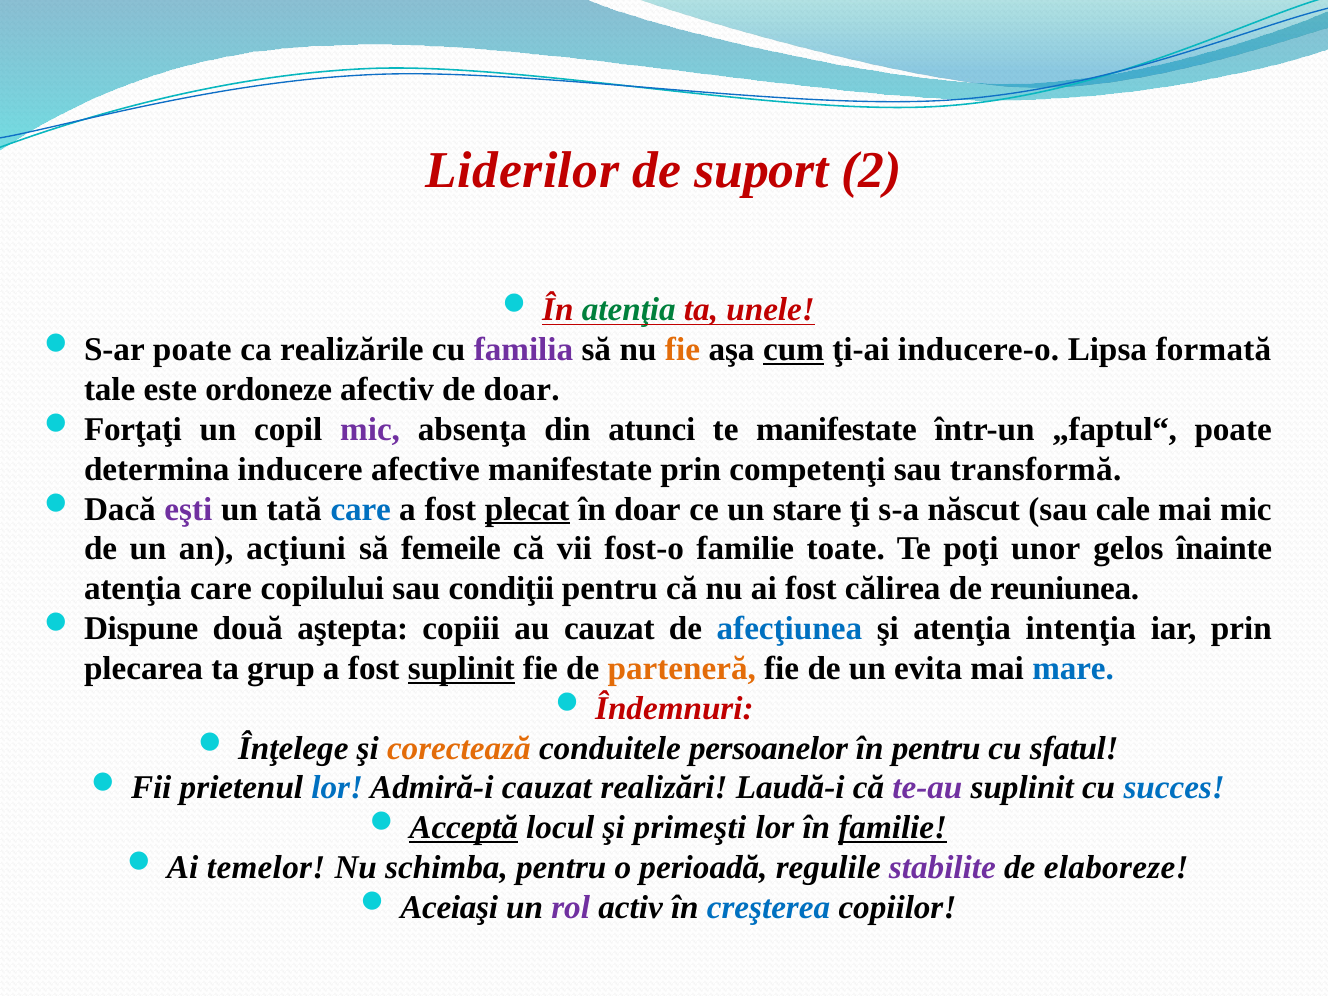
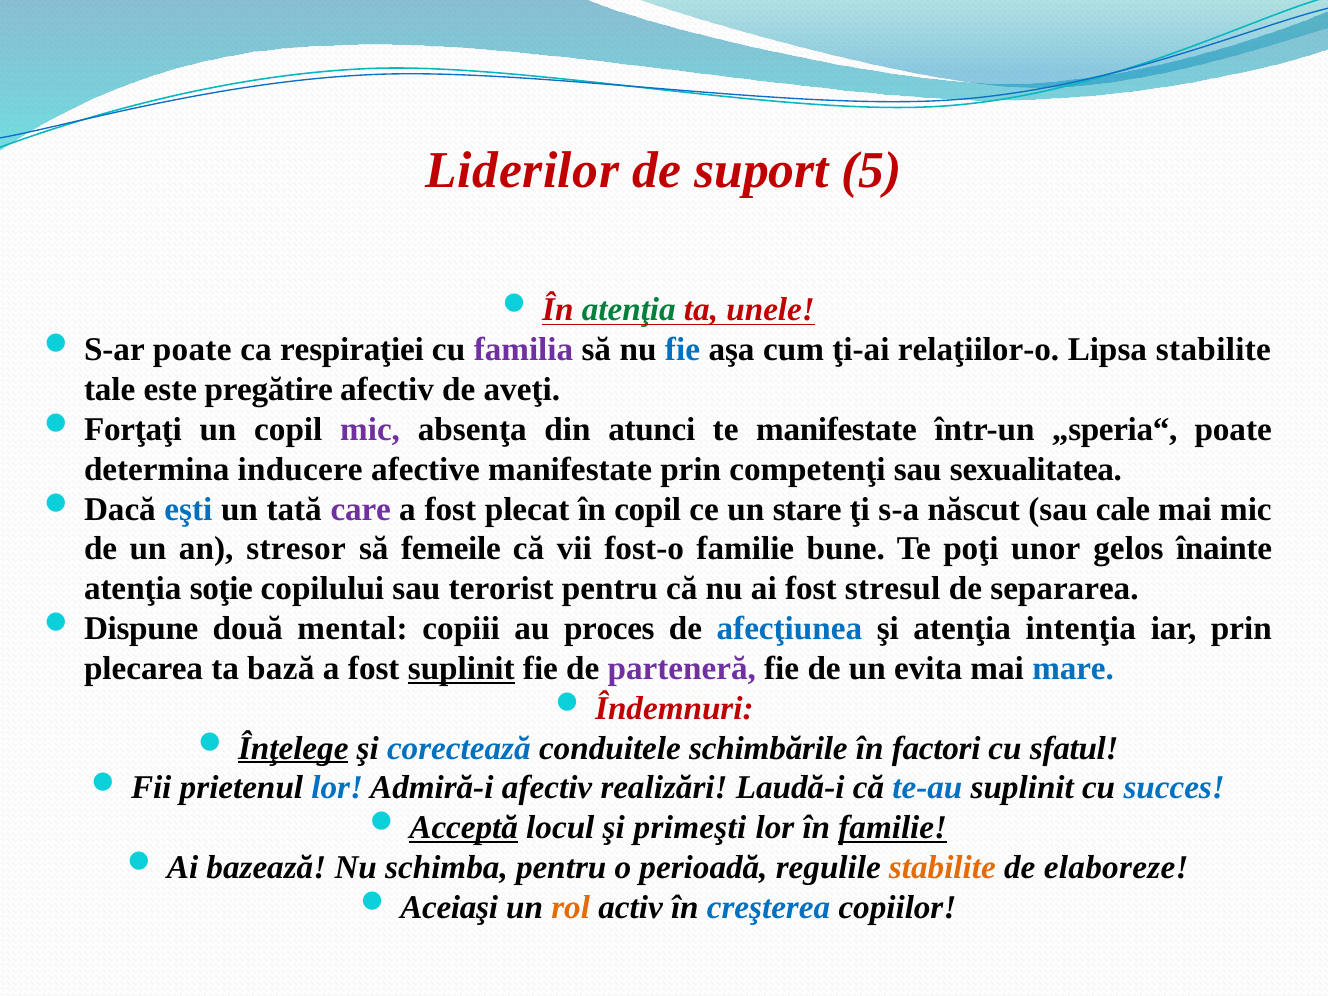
2: 2 -> 5 (872, 170)
realizările: realizările -> respiraţiei (352, 350)
fie colour: orange -> blue (682, 350)
cum underline: present -> none (794, 350)
inducere-o: inducere-o -> relaţiilor-o (979, 350)
Lipsa formată: formată -> stabilite (1213, 350)
ordoneze: ordoneze -> pregătire (269, 390)
de doar: doar -> aveţi (522, 390)
„faptul“: „faptul“ -> „speria“ (1115, 429)
transformă: transformă -> sexualitatea (1036, 469)
eşti colour: purple -> blue (188, 509)
care colour: blue -> purple (361, 509)
plecat underline: present -> none (527, 509)
în doar: doar -> copil (648, 509)
acţiuni: acţiuni -> stresor (296, 549)
toate: toate -> bune (846, 549)
atenţia care: care -> soţie (221, 589)
condiţii: condiţii -> terorist (501, 589)
călirea: călirea -> stresul (893, 589)
reuniunea: reuniunea -> separarea (1064, 589)
aştepta: aştepta -> mental (353, 629)
au cauzat: cauzat -> proces (609, 629)
grup: grup -> bază (281, 668)
parteneră colour: orange -> purple (682, 668)
Înţelege underline: none -> present (293, 748)
corectează colour: orange -> blue (459, 748)
persoanelor: persoanelor -> schimbările (768, 748)
în pentru: pentru -> factori (936, 748)
Admiră-i cauzat: cauzat -> afectiv (547, 788)
te-au colour: purple -> blue (927, 788)
temelor: temelor -> bazează (266, 868)
stabilite colour: purple -> orange (942, 868)
rol colour: purple -> orange (571, 907)
